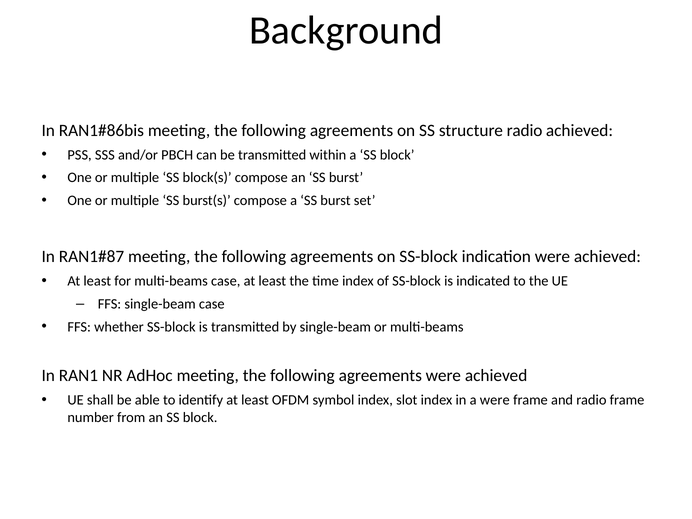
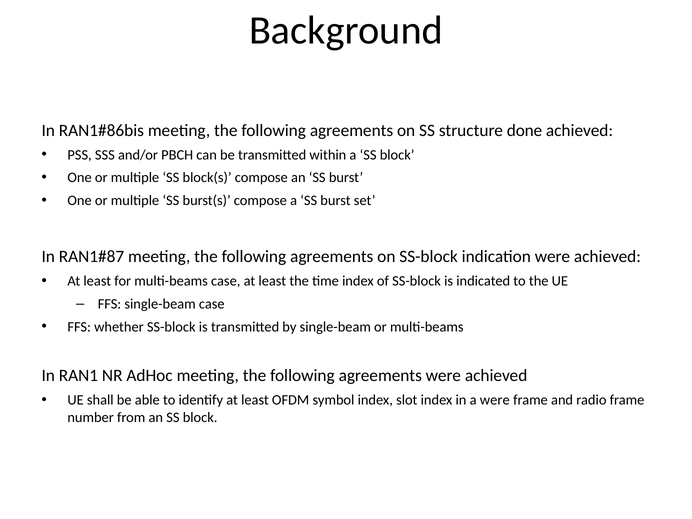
structure radio: radio -> done (525, 130)
